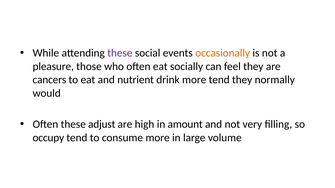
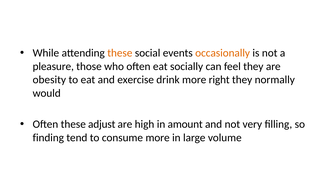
these colour: purple -> orange (120, 53)
cancers: cancers -> obesity (49, 80)
nutrient: nutrient -> exercise (136, 80)
more tend: tend -> right (219, 80)
occupy: occupy -> finding (48, 138)
